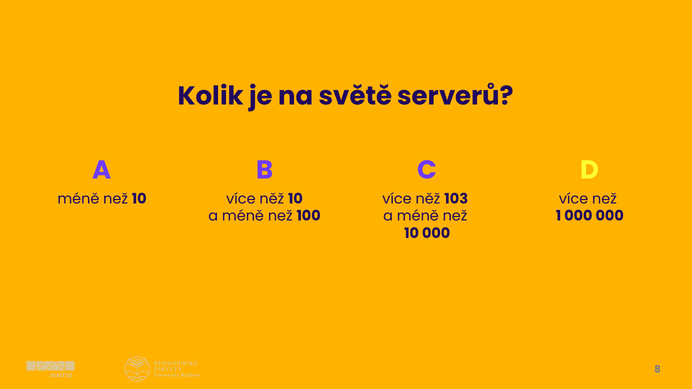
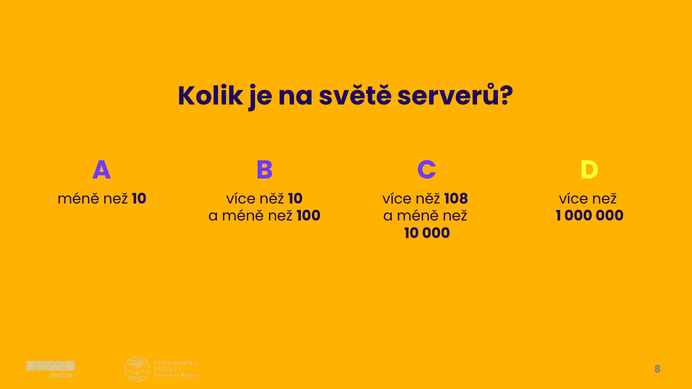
103: 103 -> 108 (456, 199)
